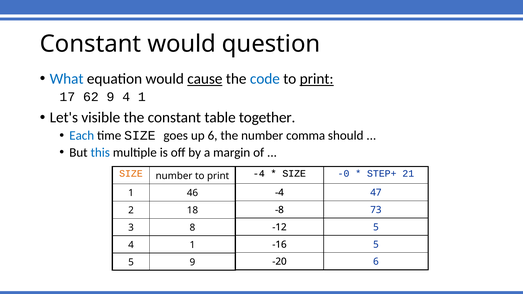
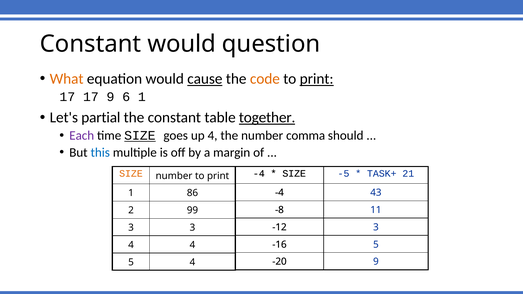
What colour: blue -> orange (67, 79)
code colour: blue -> orange (265, 79)
17 62: 62 -> 17 (91, 97)
9 4: 4 -> 6 (126, 97)
visible: visible -> partial (101, 118)
together underline: none -> present (267, 118)
Each colour: blue -> purple (82, 136)
SIZE underline: none -> present (140, 136)
up 6: 6 -> 4 (213, 136)
-0: -0 -> -5 (344, 174)
STEP+: STEP+ -> TASK+ (382, 174)
47: 47 -> 43 (376, 193)
46: 46 -> 86 (192, 193)
73: 73 -> 11 (376, 210)
18: 18 -> 99 (192, 210)
5: 5 -> 3 (376, 227)
3 8: 8 -> 3 (192, 228)
1: 1 -> 4 (192, 245)
6: 6 -> 9 (376, 262)
5 9: 9 -> 4 (192, 262)
